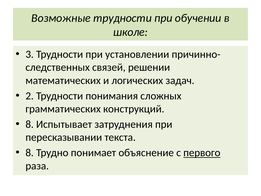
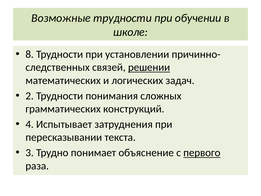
3: 3 -> 8 (30, 54)
решении underline: none -> present (149, 67)
8: 8 -> 4 (30, 124)
8: 8 -> 3 (30, 153)
